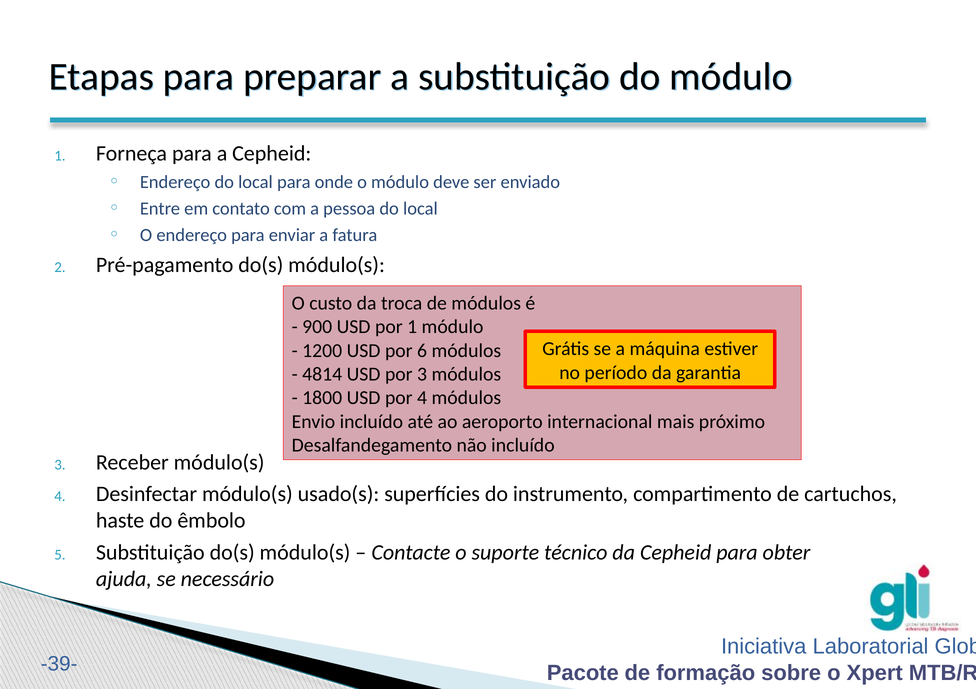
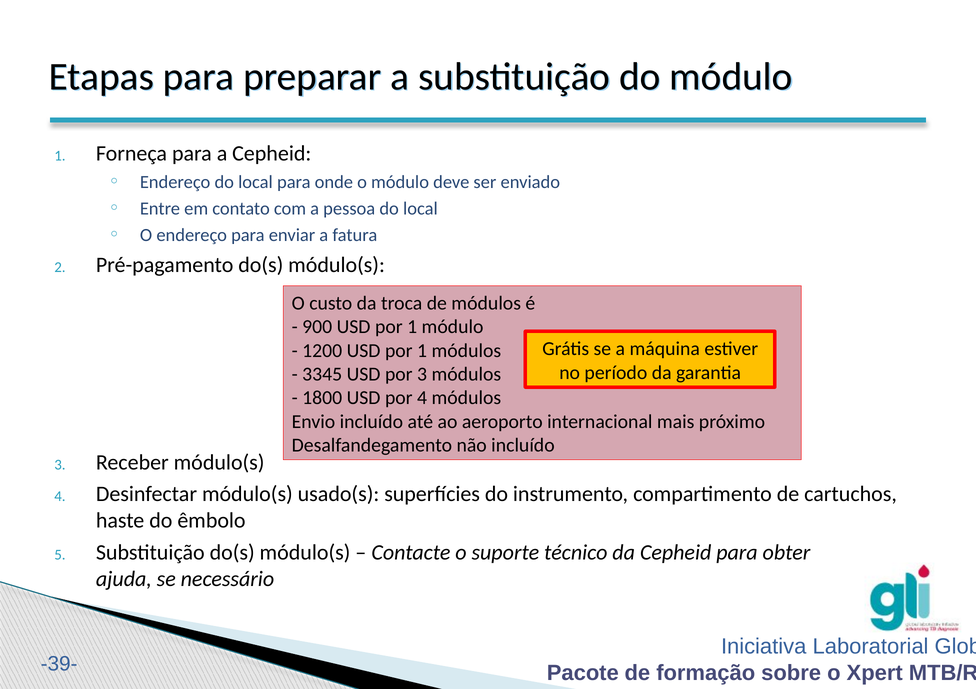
1200 USD por 6: 6 -> 1 (422, 350)
4814: 4814 -> 3345 (322, 374)
